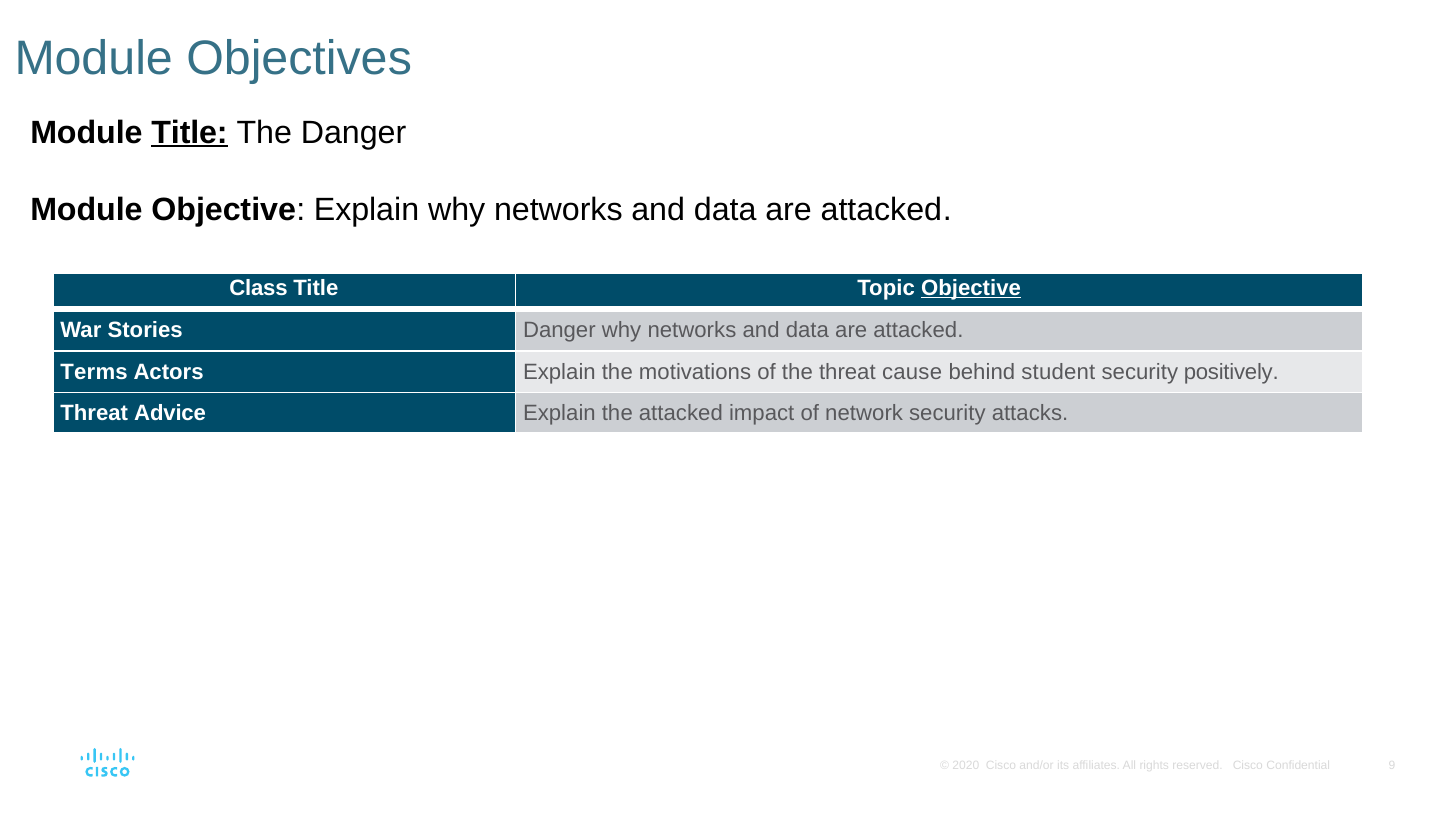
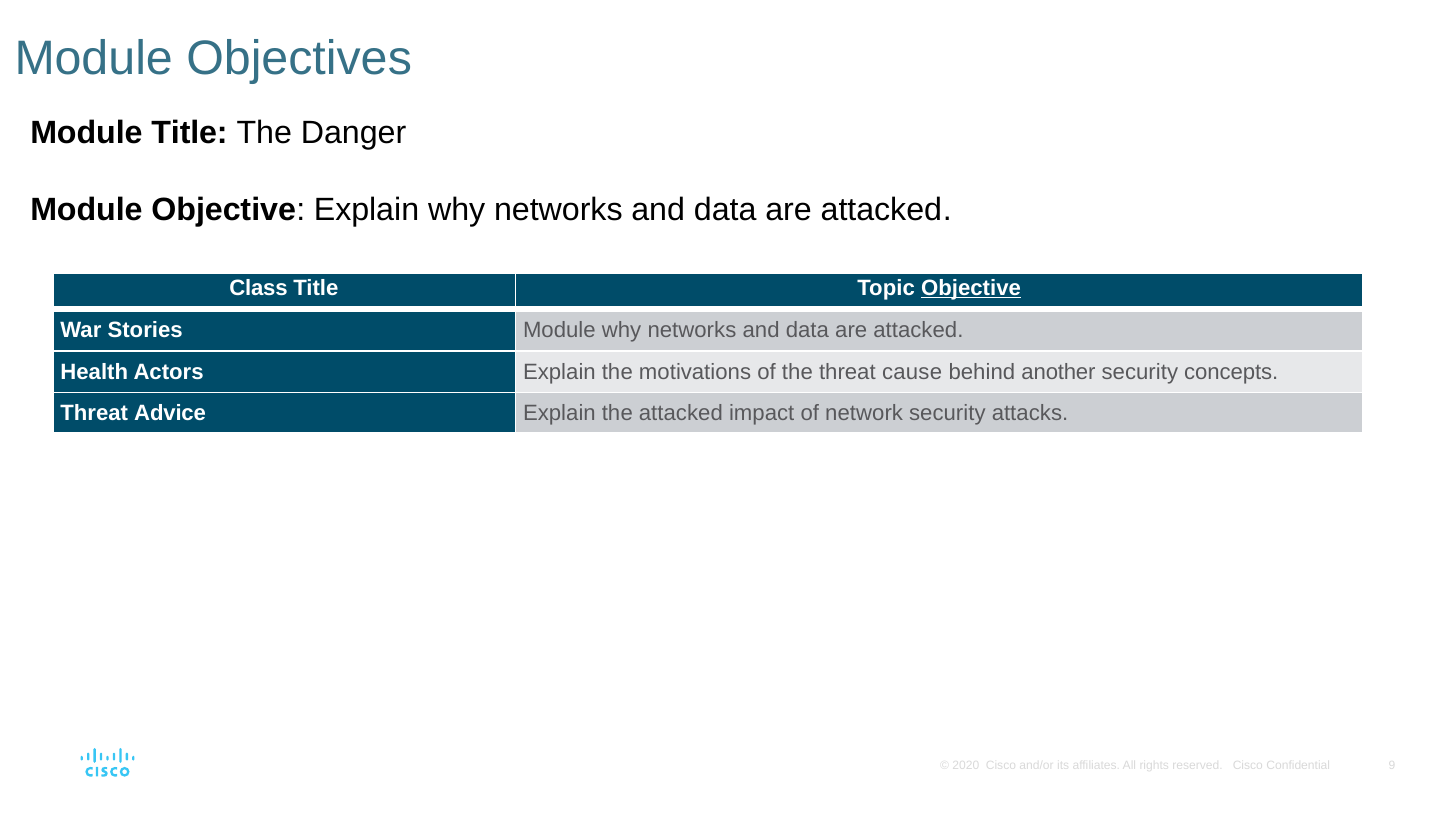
Title underline: present -> none (190, 133)
Stories Danger: Danger -> Module (559, 330)
Terms: Terms -> Health (94, 372)
student: student -> another (1058, 372)
positively: positively -> concepts (1231, 372)
